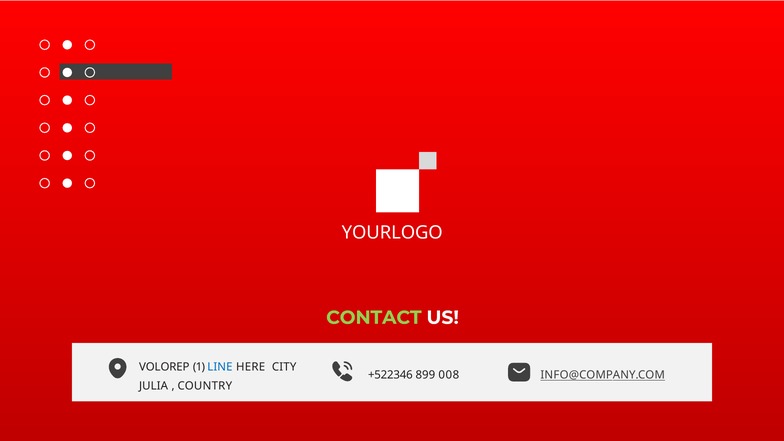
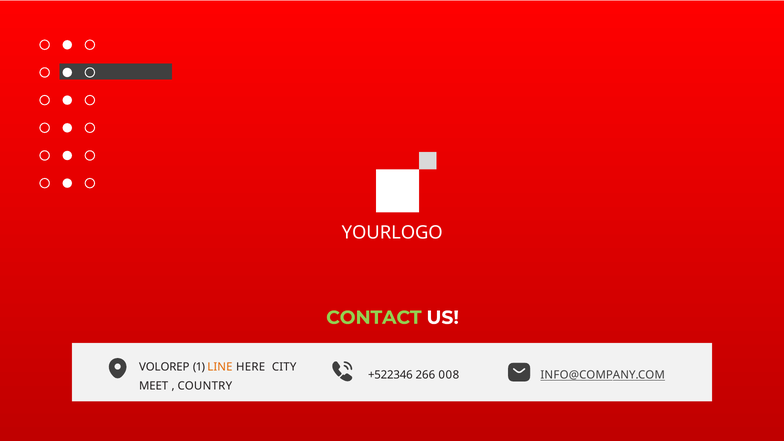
LINE colour: blue -> orange (220, 367)
899: 899 -> 266 (425, 375)
JULIA: JULIA -> MEET (154, 386)
